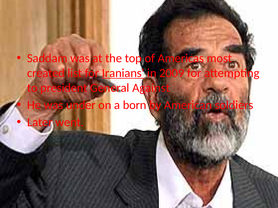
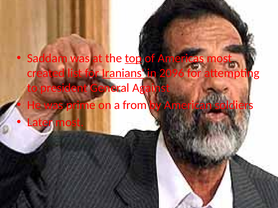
top underline: none -> present (133, 58)
2009: 2009 -> 2096 (172, 73)
under: under -> prime (81, 105)
born: born -> from (135, 105)
Later went: went -> most (70, 123)
